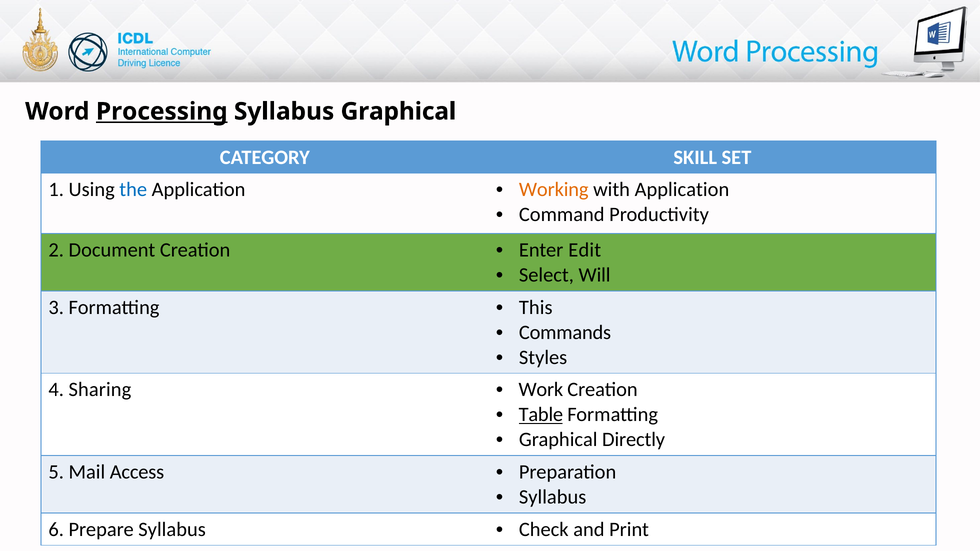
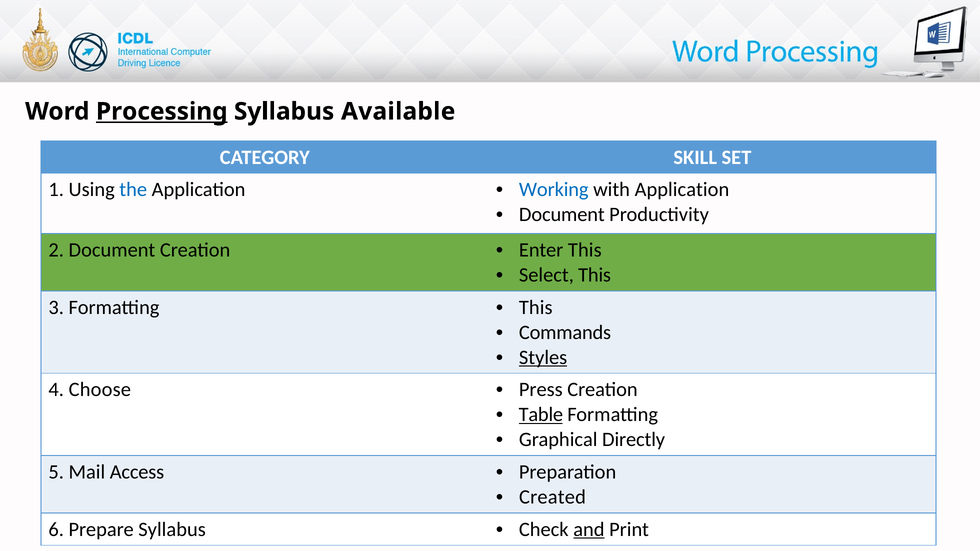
Syllabus Graphical: Graphical -> Available (398, 112)
Working colour: orange -> blue (554, 190)
Command: Command -> Document (562, 215)
Enter Edit: Edit -> This (585, 250)
Select Will: Will -> This (595, 275)
Styles underline: none -> present (543, 357)
Sharing: Sharing -> Choose (100, 390)
Work: Work -> Press (541, 390)
Syllabus: Syllabus -> Created (553, 497)
and underline: none -> present (589, 530)
